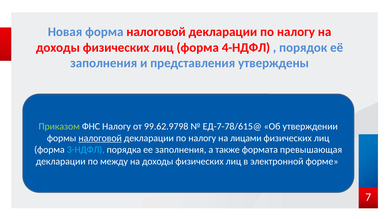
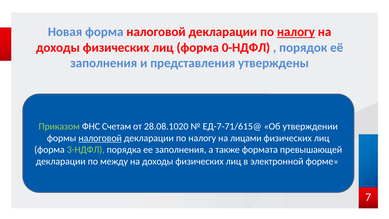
налогу underline: none -> present (296, 32)
4-НДФЛ: 4-НДФЛ -> 0-НДФЛ (246, 47)
ФНС Налогу: Налогу -> Счетам (117, 126)
99.62.9798: 99.62.9798 -> 28.08.1020 (166, 126)
ЕД-7-78/615@: ЕД-7-78/615@ -> ЕД-7-71/615@ (232, 126)
3-НДФЛ colour: light blue -> light green (86, 150)
превышающая: превышающая -> превышающей (311, 150)
